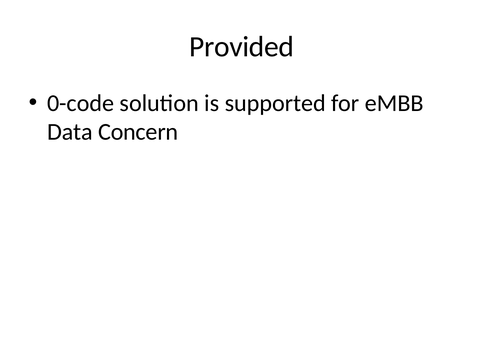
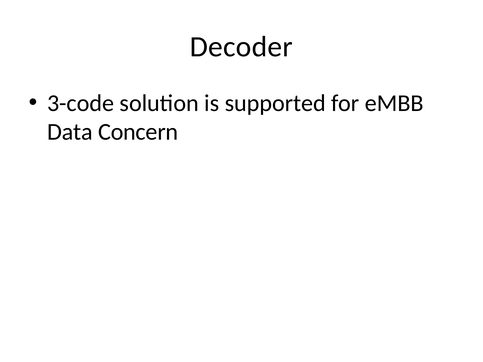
Provided: Provided -> Decoder (241, 47)
0-code: 0-code -> 3-code (81, 103)
